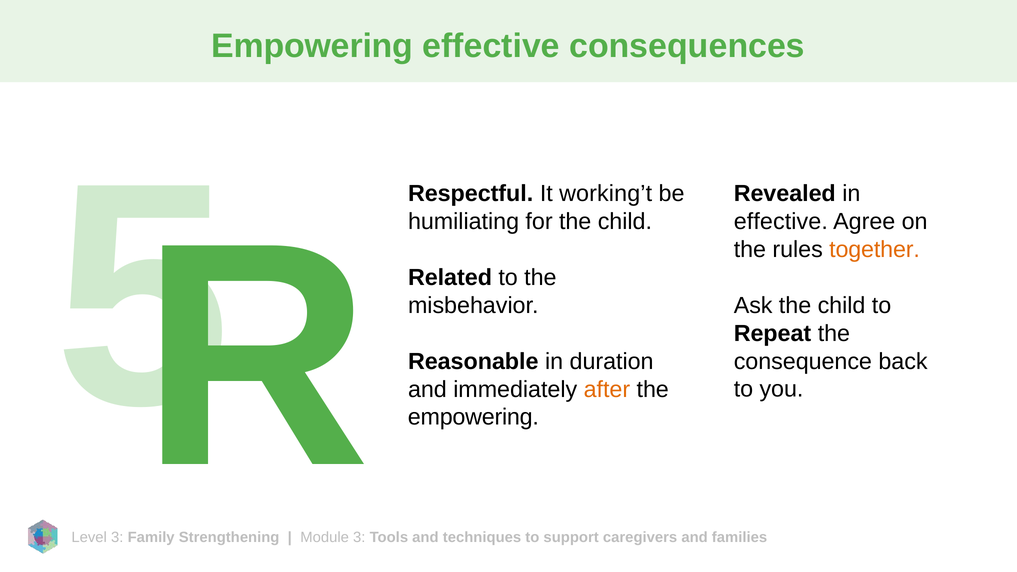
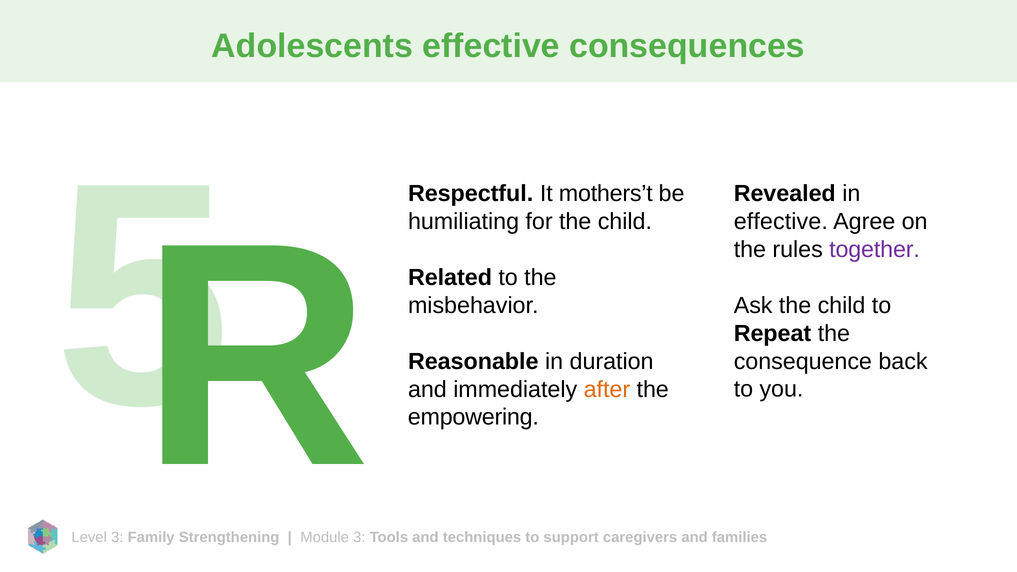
Empowering: Empowering -> Adolescents (312, 46)
working’t: working’t -> mothers’t (606, 194)
together colour: orange -> purple (875, 250)
